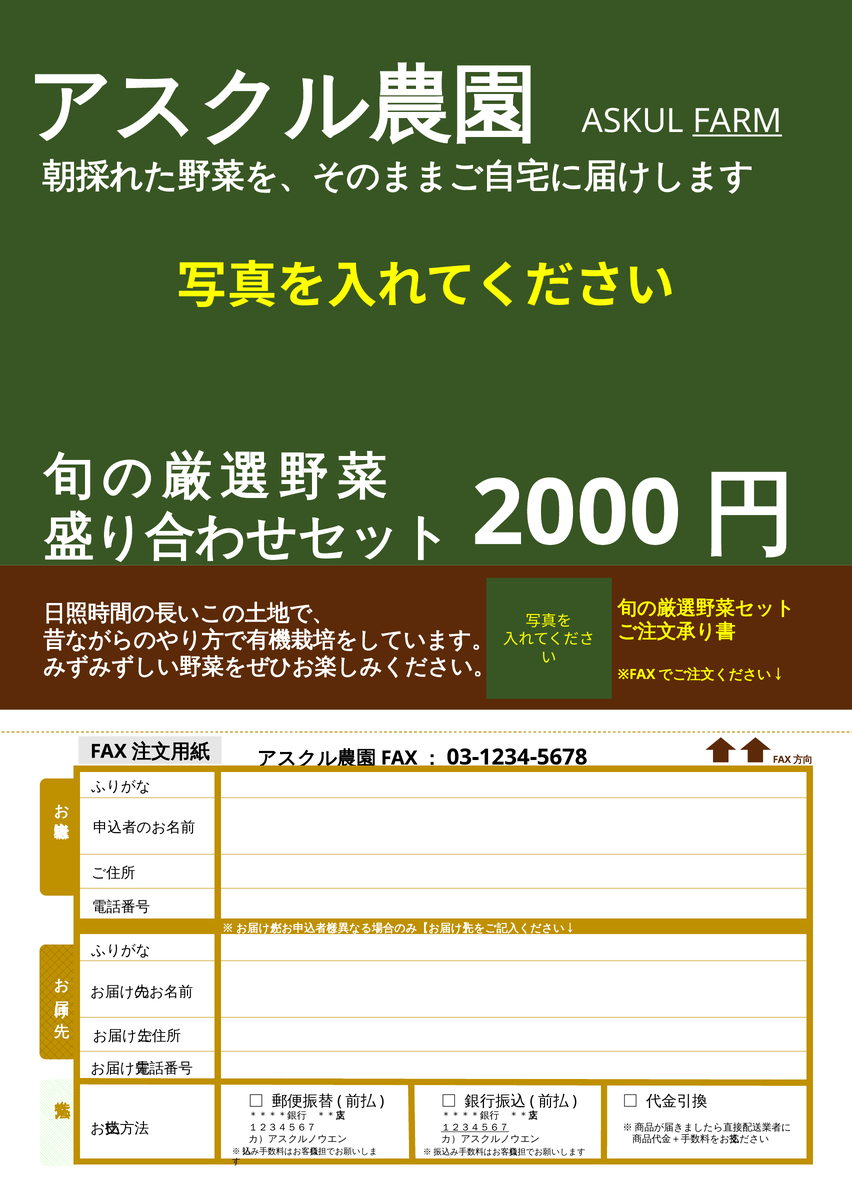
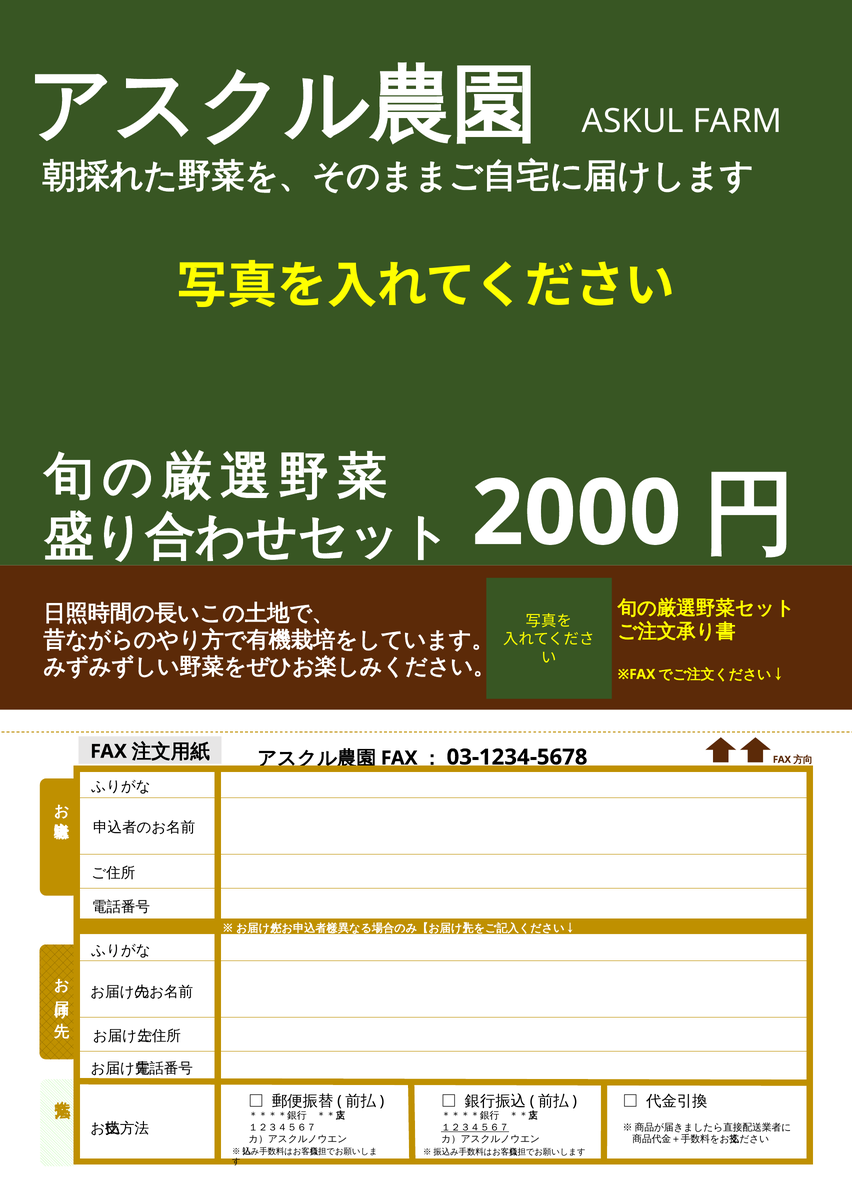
FARM underline: present -> none (737, 121)
